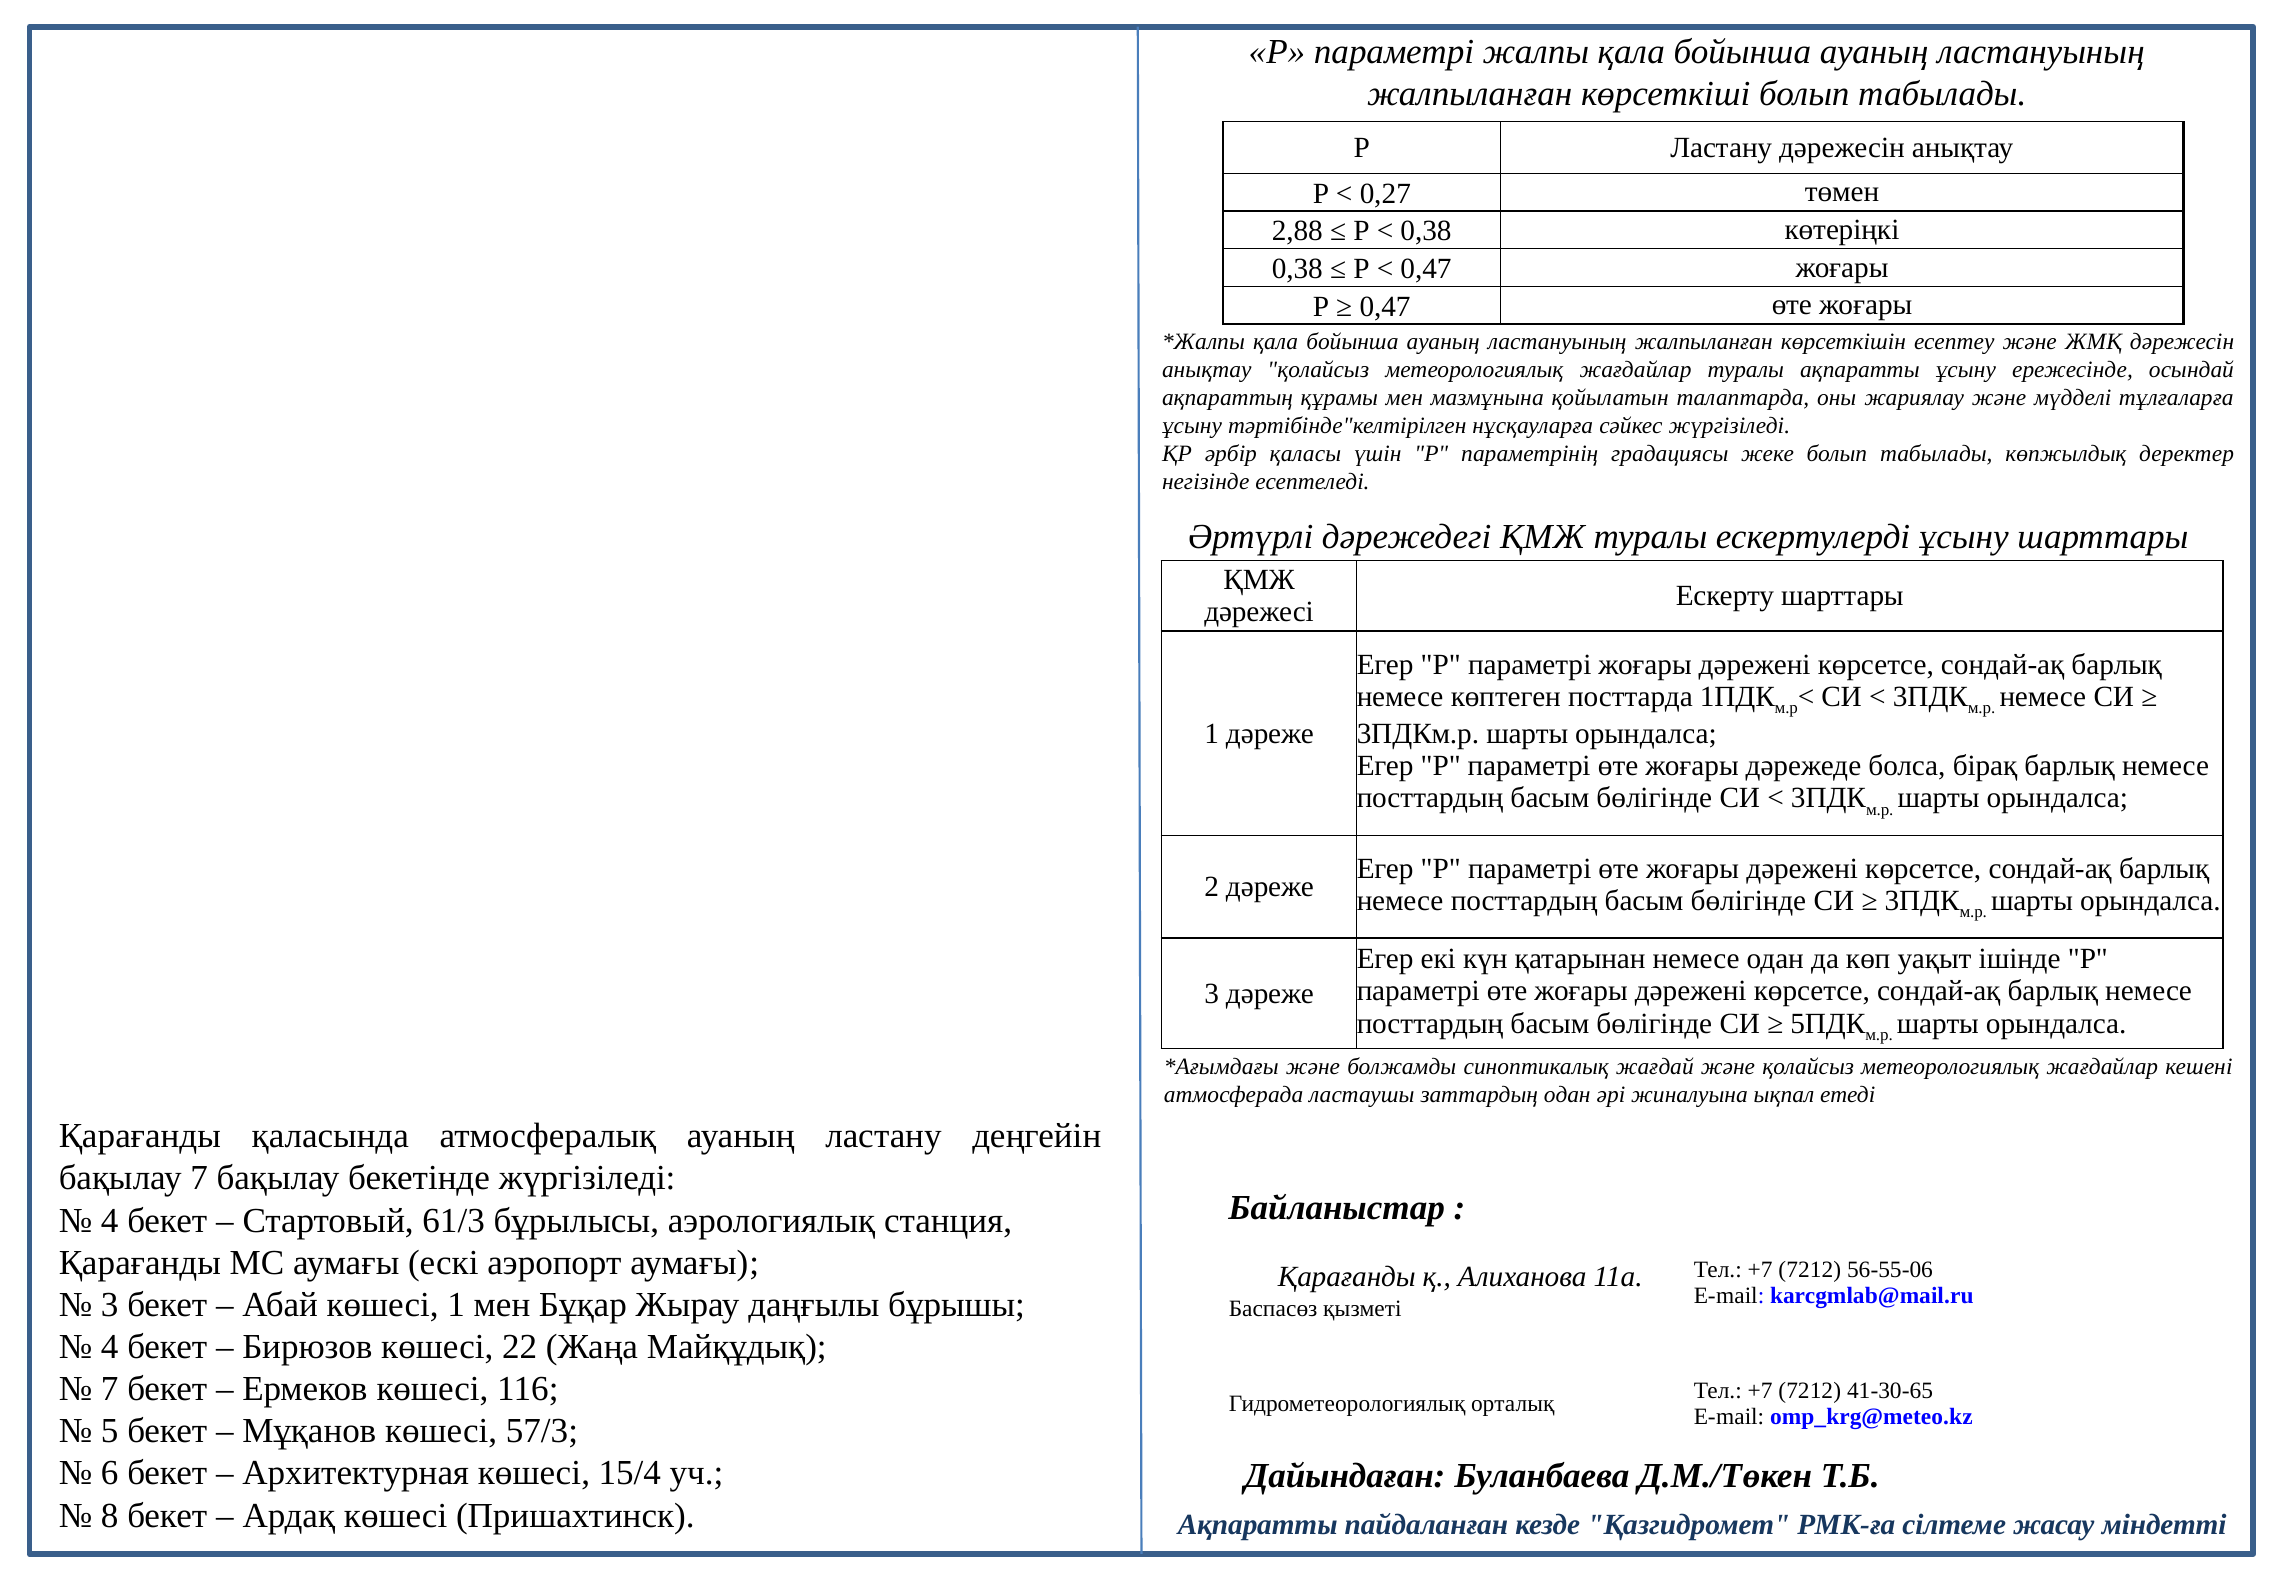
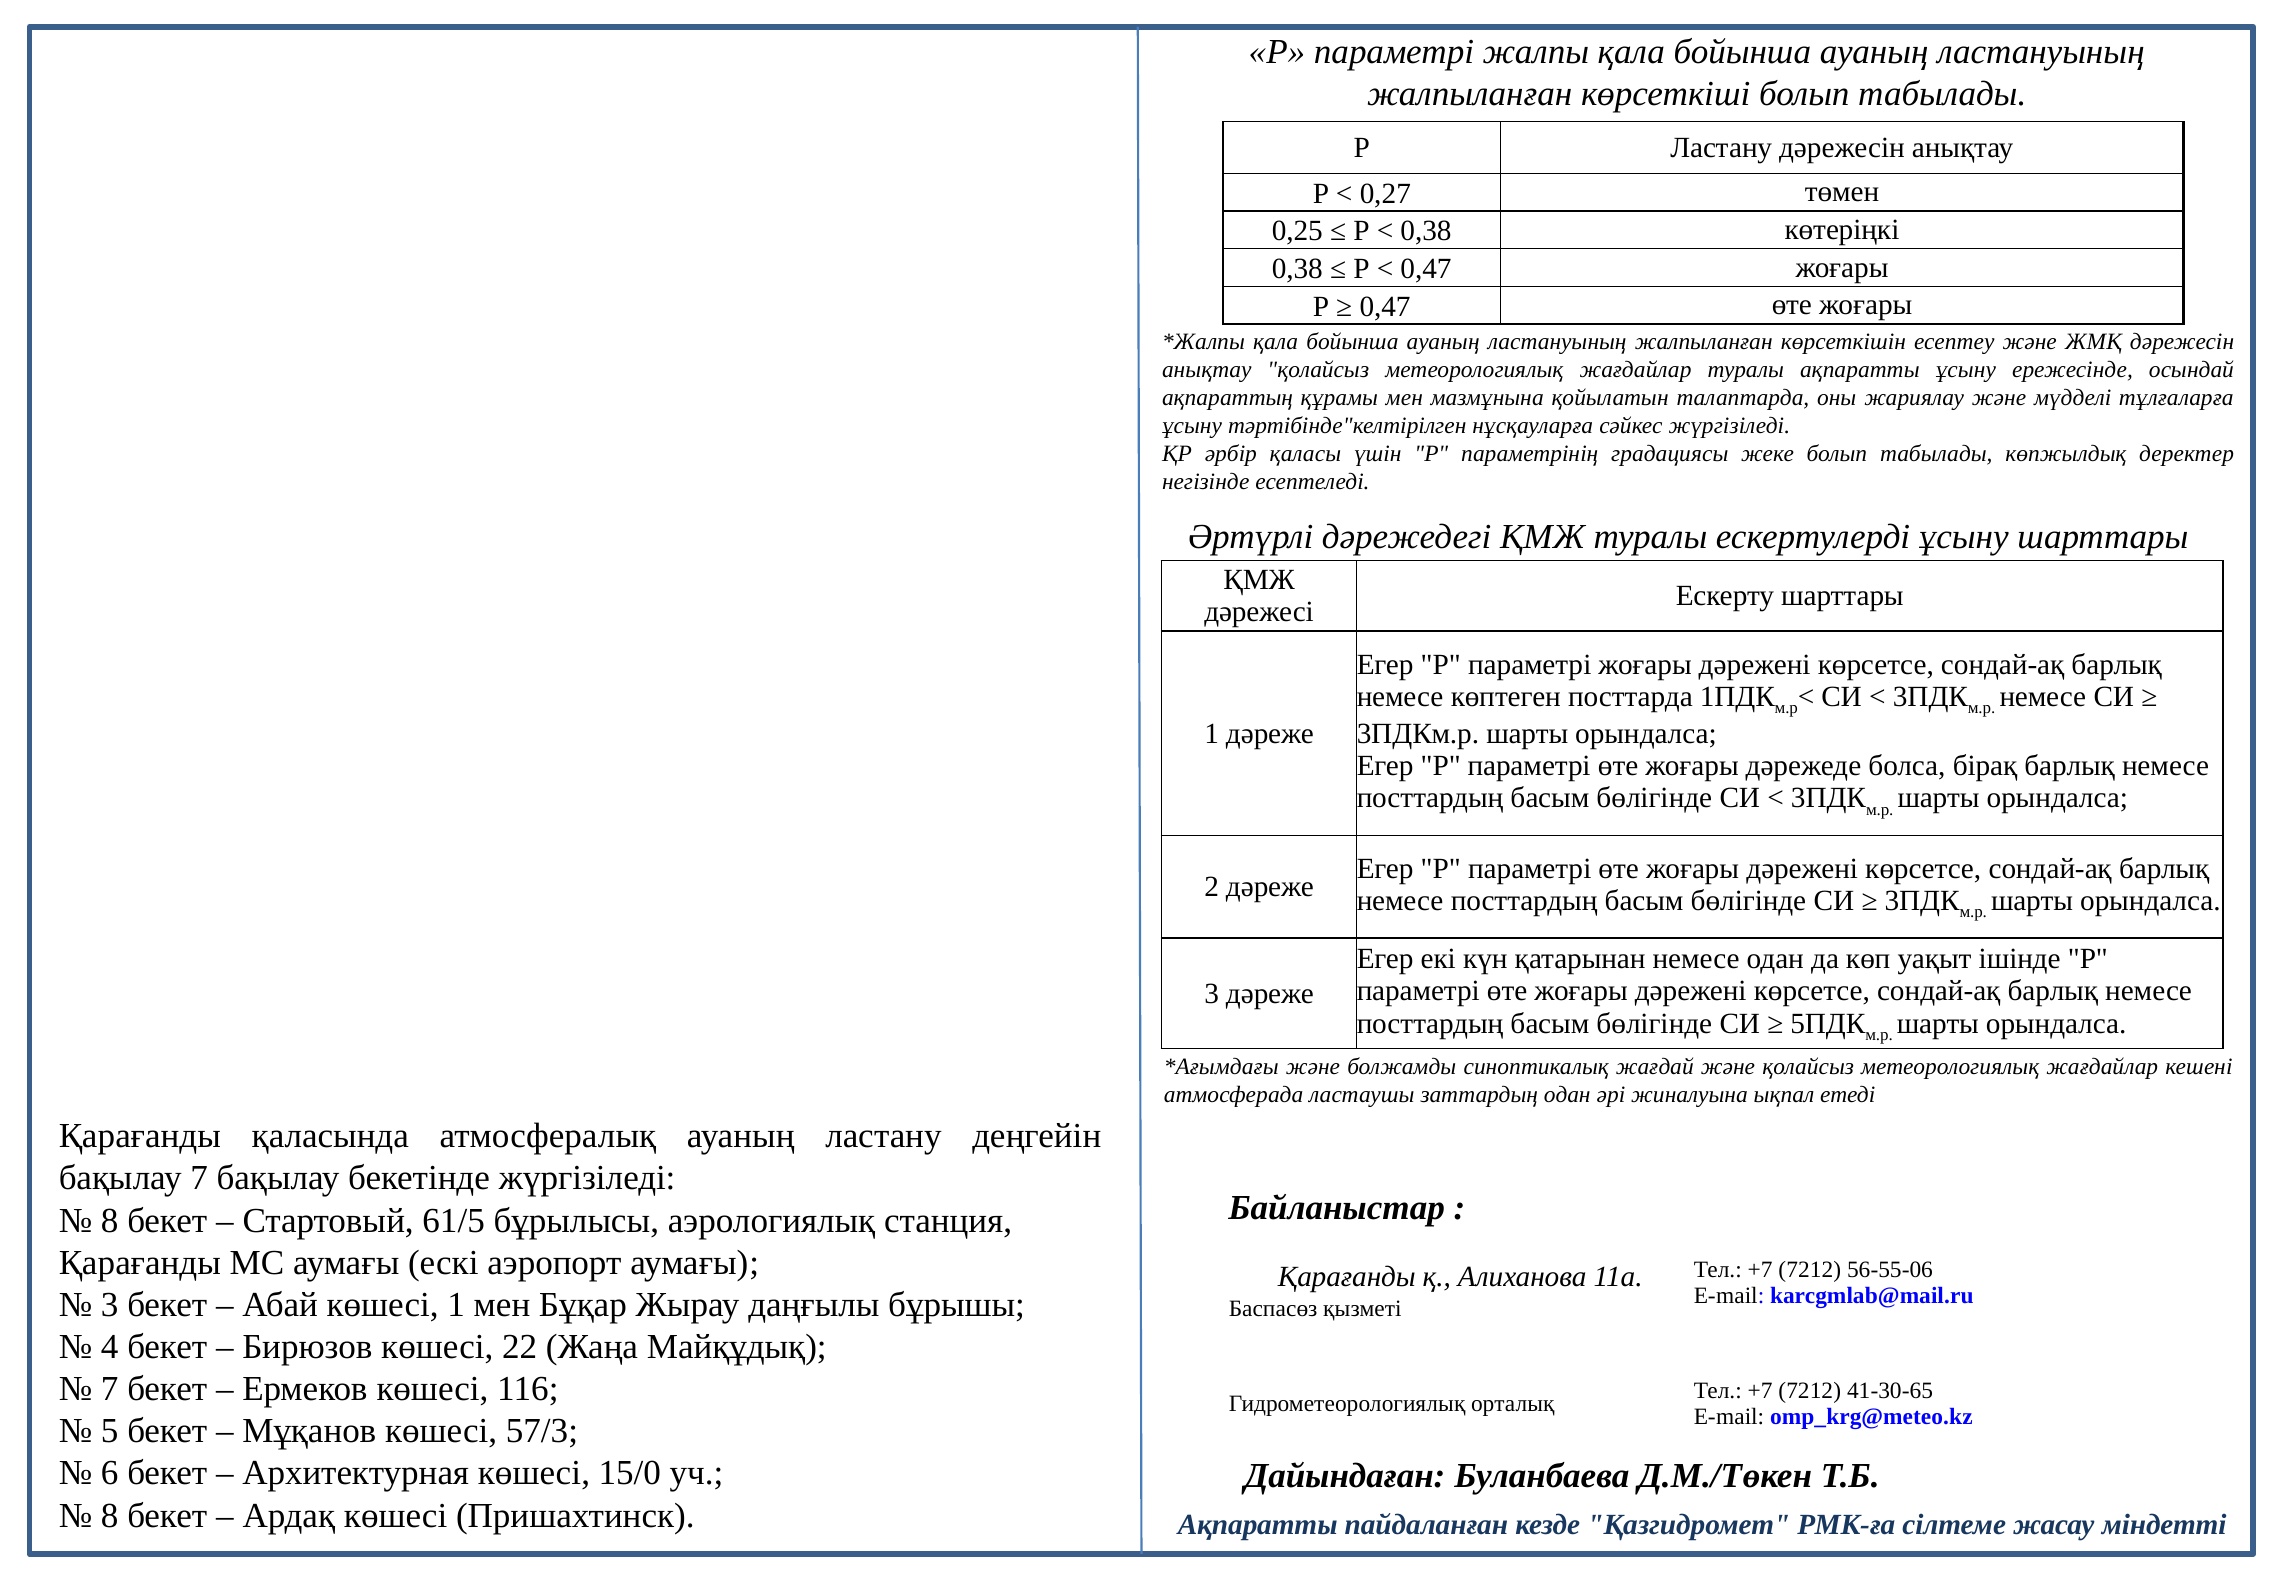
2,88: 2,88 -> 0,25 (1297, 231)
4: 4 -> 8 (110, 1220)
61/3: 61/3 -> 61/5 (454, 1220)
15/4: 15/4 -> 15/0 (630, 1473)
